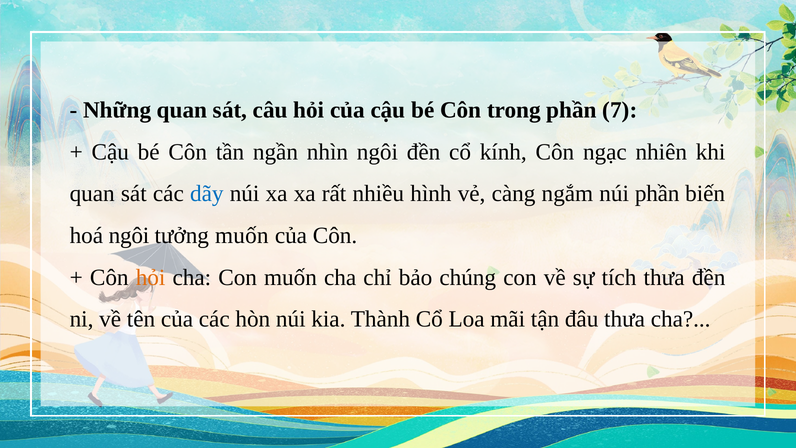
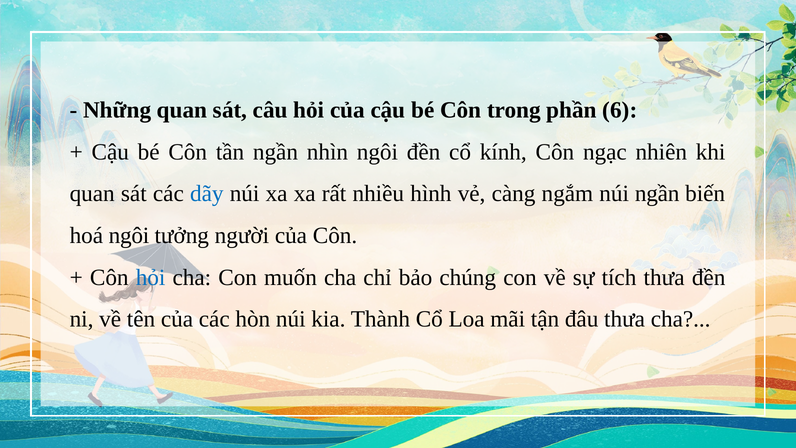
7: 7 -> 6 (620, 110)
núi phần: phần -> ngần (657, 194)
tưởng muốn: muốn -> người (242, 235)
hỏi colour: orange -> blue (151, 277)
